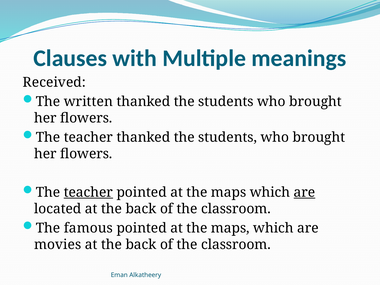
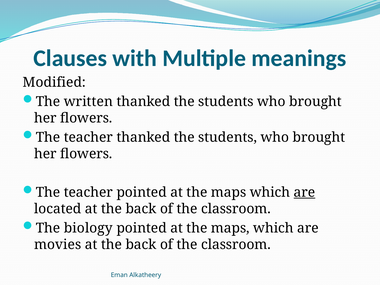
Received: Received -> Modified (54, 82)
teacher underline: present -> none (88, 192)
famous: famous -> biology (88, 228)
